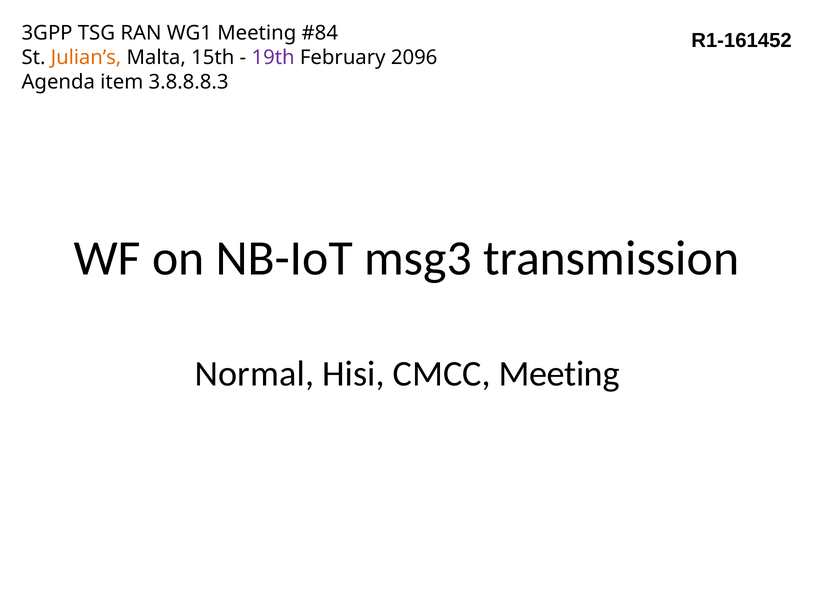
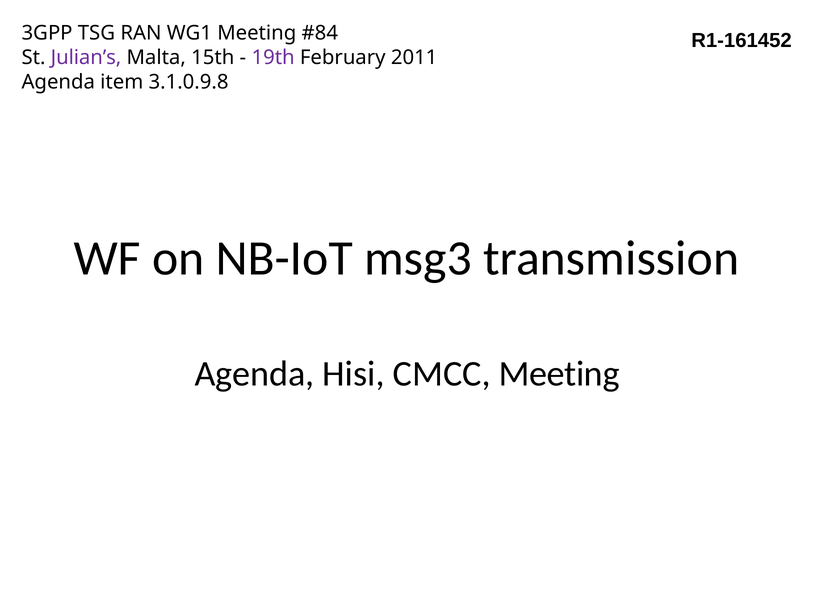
Julian’s colour: orange -> purple (86, 58)
2096: 2096 -> 2011 (414, 58)
3.8.8.8.3: 3.8.8.8.3 -> 3.1.0.9.8 (189, 82)
Normal: Normal -> Agenda (254, 374)
